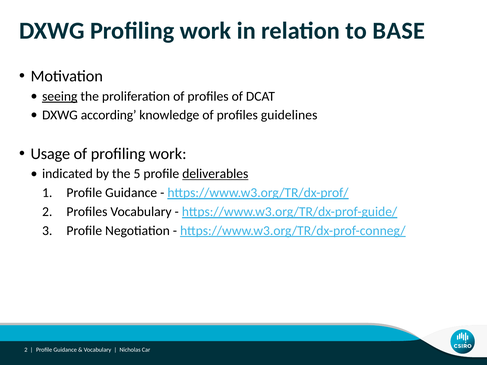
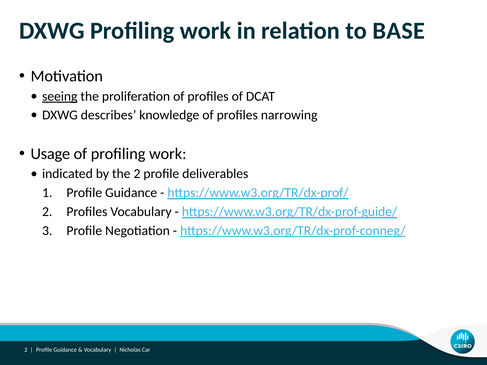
according: according -> describes (108, 115)
guidelines: guidelines -> narrowing (289, 115)
the 5: 5 -> 2 (137, 174)
deliverables underline: present -> none (215, 174)
